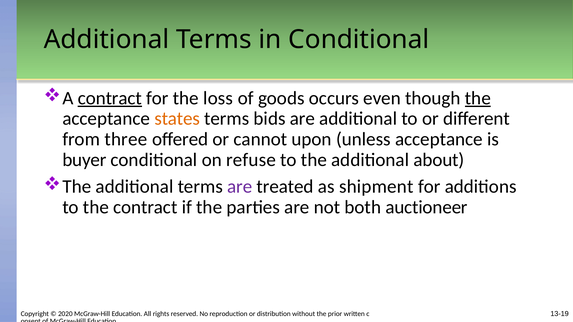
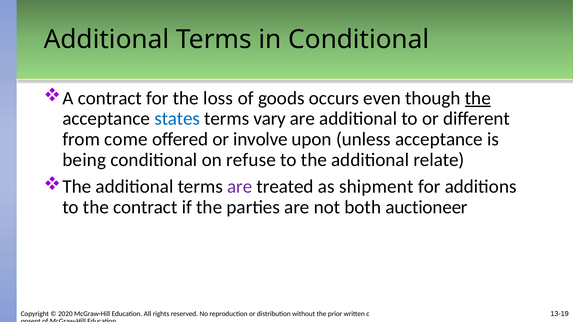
contract underline: present -> none (110, 98)
states colour: orange -> blue (177, 119)
bids: bids -> vary (270, 119)
three: three -> come (126, 139)
cannot: cannot -> involve (260, 139)
buyer: buyer -> being (84, 160)
about: about -> relate (439, 160)
